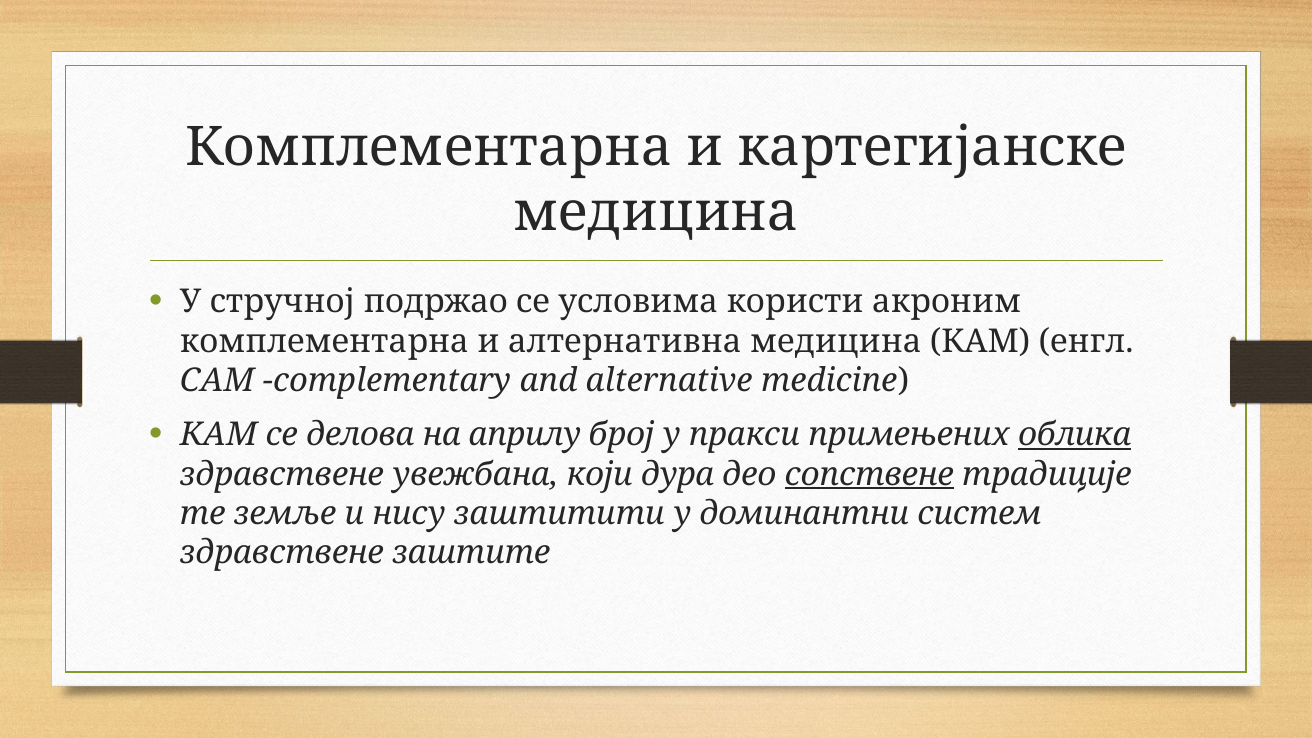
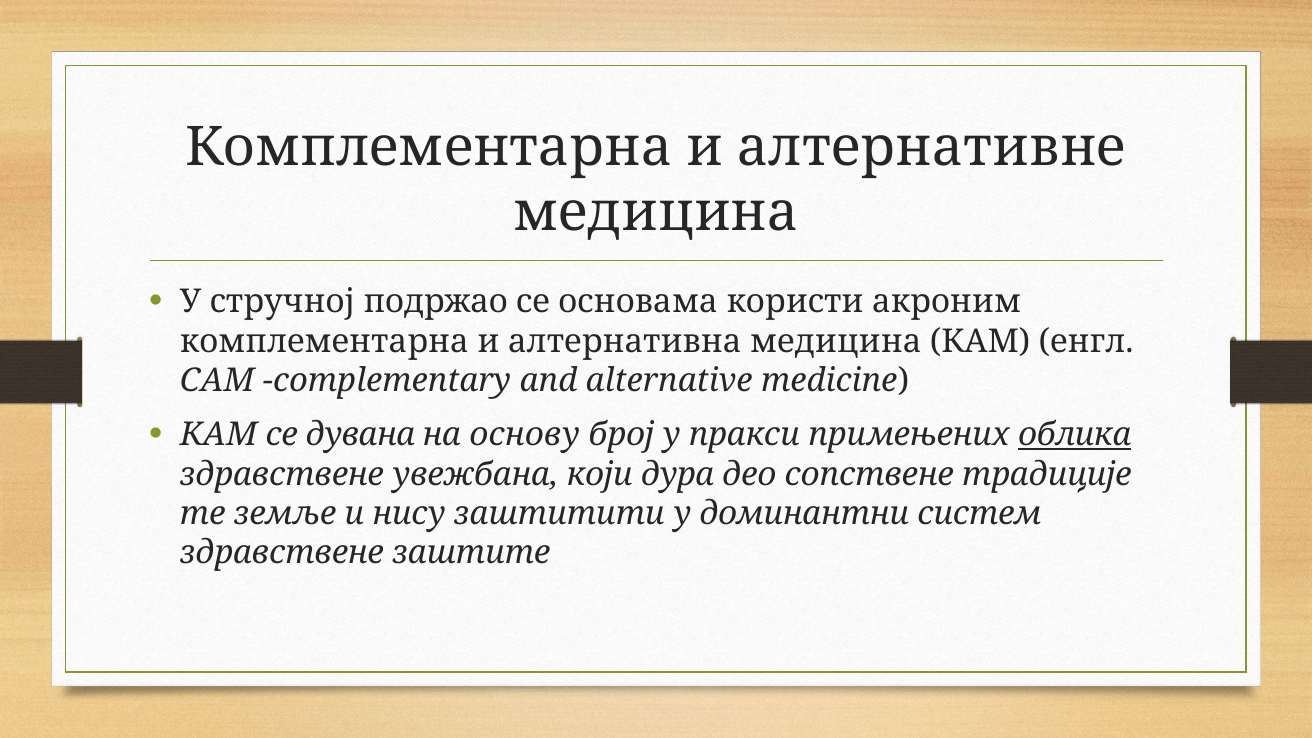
картегијанске: картегијанске -> алтернативне (932, 147)
условима: условима -> основама (638, 302)
делова: делова -> дувана (361, 435)
априлу: априлу -> основу (525, 435)
сопствене underline: present -> none (869, 474)
